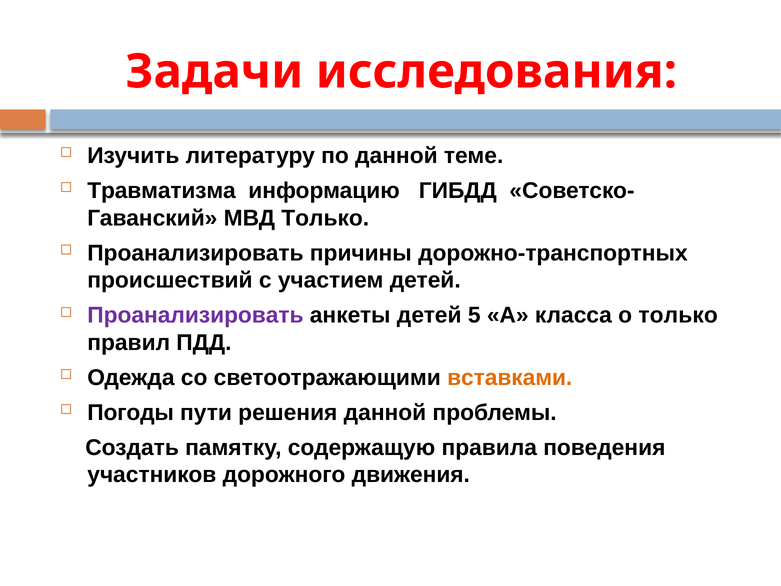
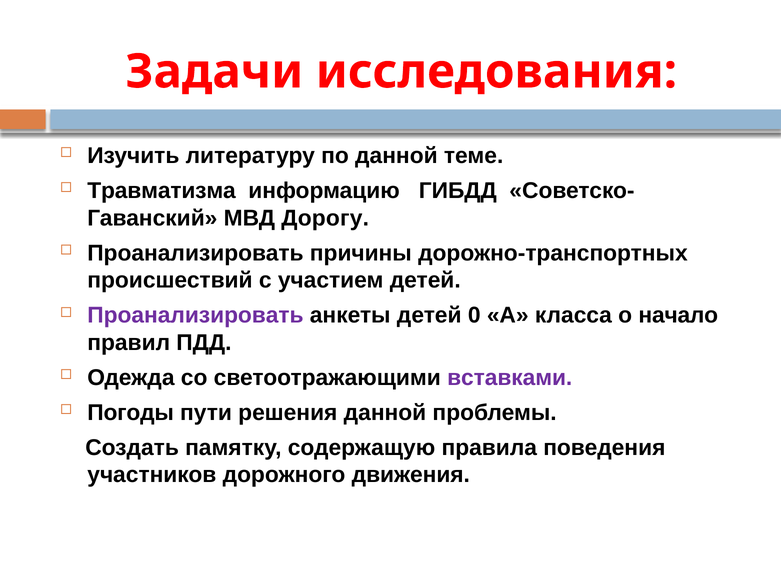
МВД Только: Только -> Дорогу (325, 218)
5: 5 -> 0 (474, 315)
о только: только -> начало (678, 315)
вставками colour: orange -> purple (510, 378)
